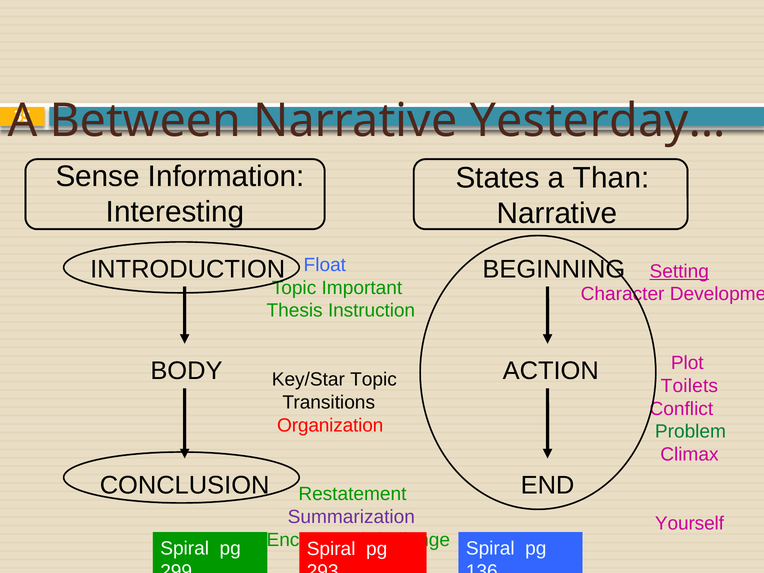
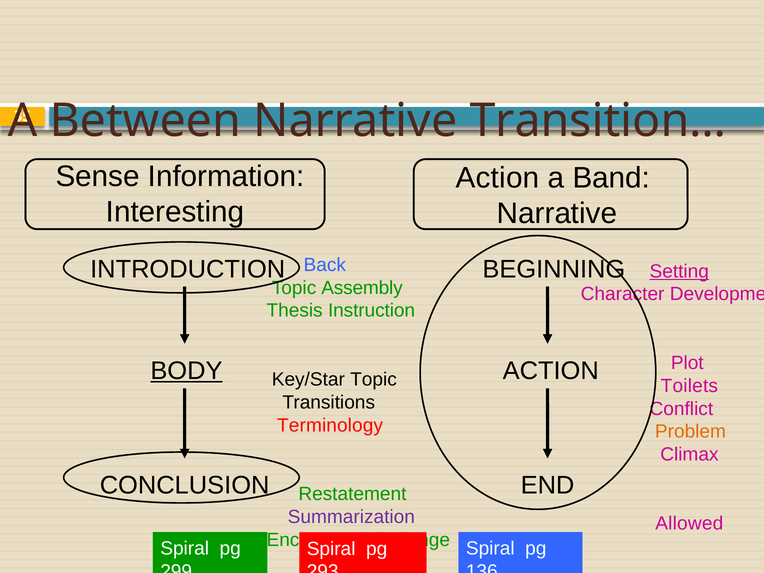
Yesterday…: Yesterday… -> Transition… (598, 121)
States: States -> Action (498, 178)
Than: Than -> Band (611, 178)
Float: Float -> Back (325, 265)
Important: Important -> Assembly (362, 288)
BODY underline: none -> present (186, 371)
Organization: Organization -> Terminology (330, 425)
Problem colour: green -> orange (690, 432)
Yourself: Yourself -> Allowed (689, 523)
